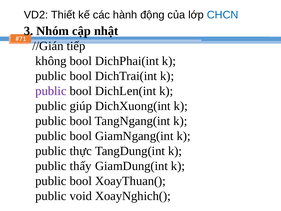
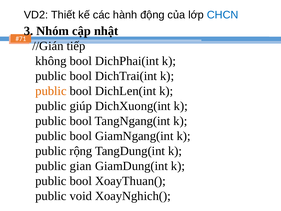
public colour: purple -> orange (51, 91)
thực: thực -> rộng (81, 151)
thấy: thấy -> gian (81, 166)
